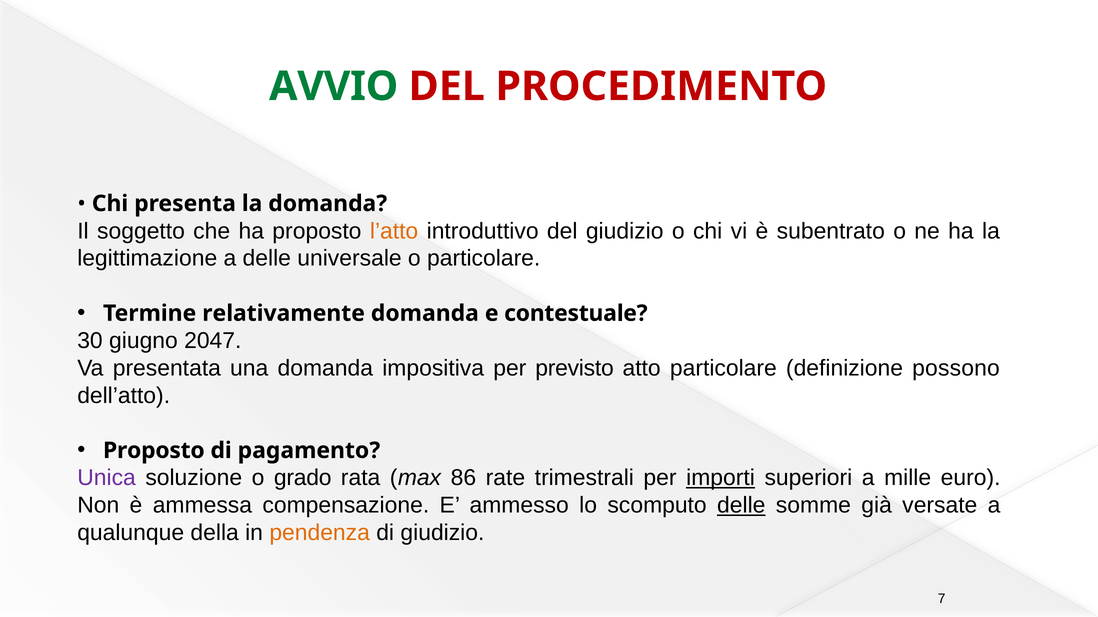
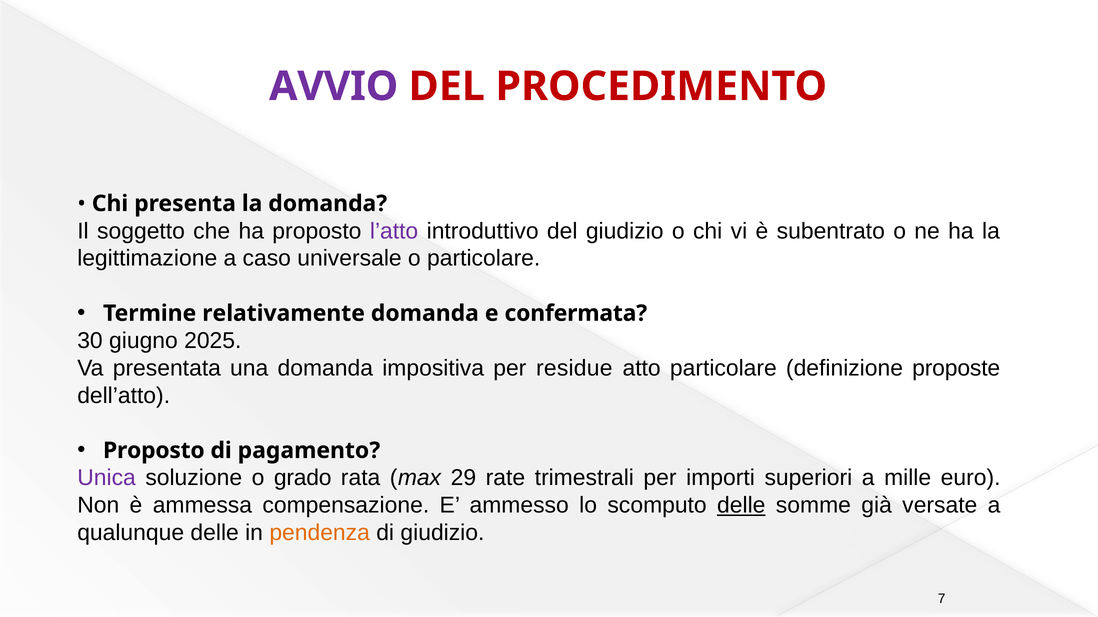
AVVIO colour: green -> purple (334, 87)
l’atto colour: orange -> purple (394, 231)
a delle: delle -> caso (267, 259)
contestuale: contestuale -> confermata (576, 314)
2047: 2047 -> 2025 (213, 341)
previsto: previsto -> residue (574, 368)
possono: possono -> proposte (956, 368)
86: 86 -> 29 (463, 478)
importi underline: present -> none (721, 478)
qualunque della: della -> delle (215, 533)
